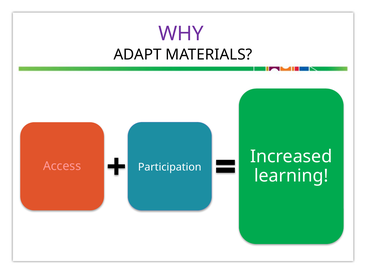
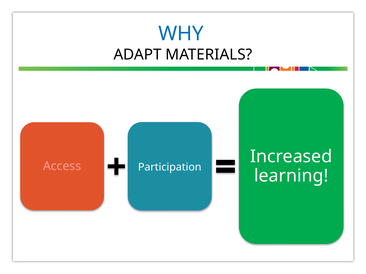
WHY colour: purple -> blue (181, 34)
